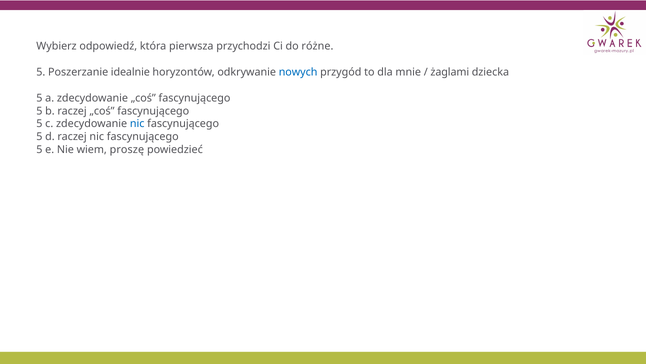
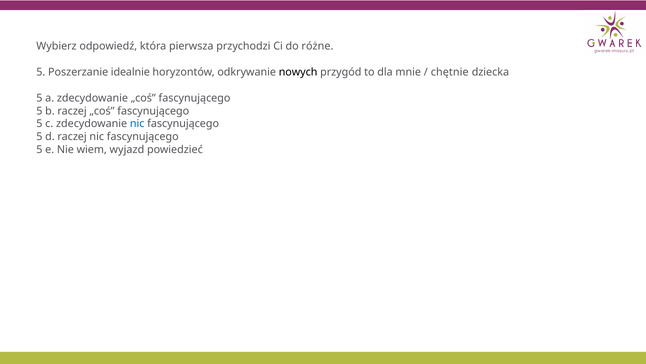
nowych colour: blue -> black (298, 72)
żaglami: żaglami -> chętnie (450, 72)
proszę: proszę -> wyjazd (127, 150)
